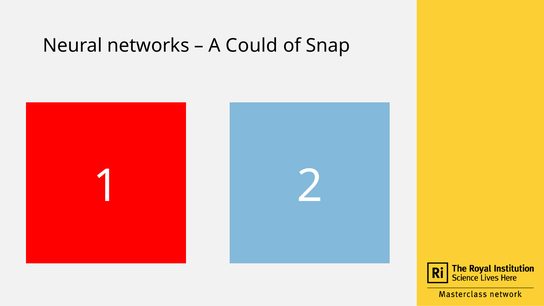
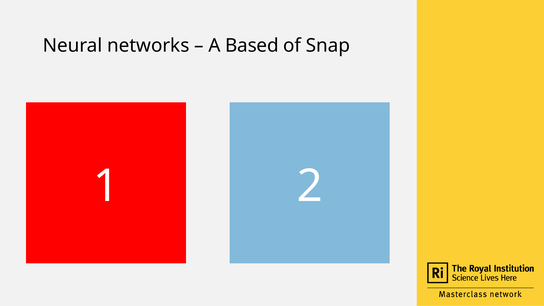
Could: Could -> Based (252, 46)
